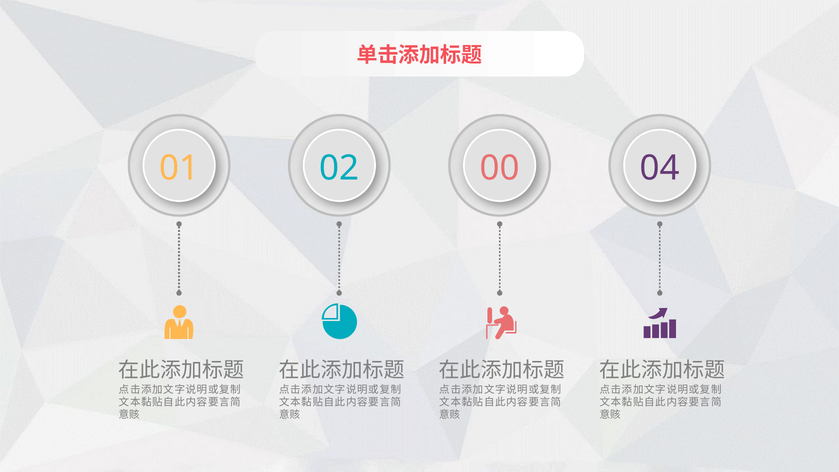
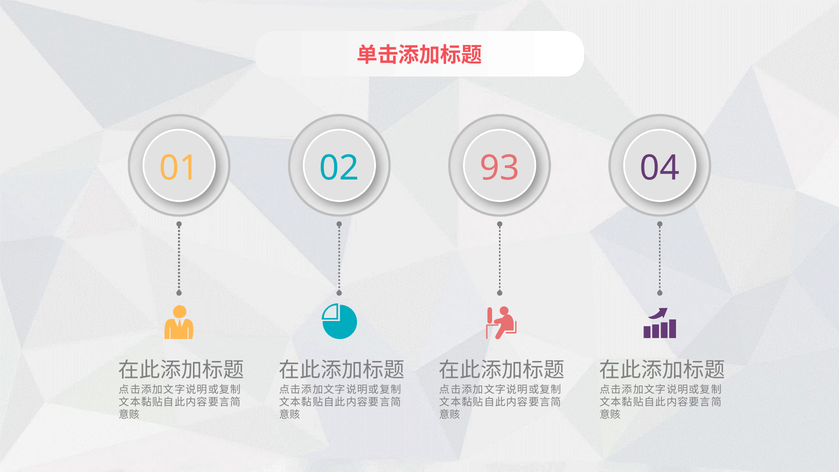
00: 00 -> 93 (500, 168)
